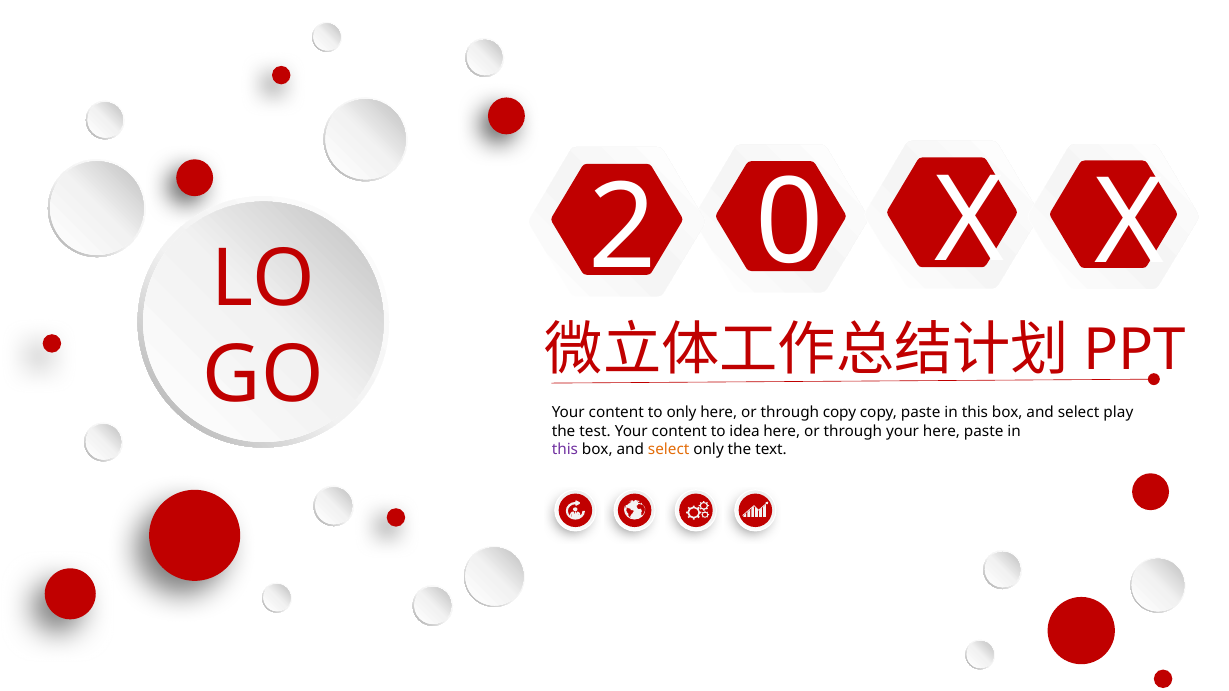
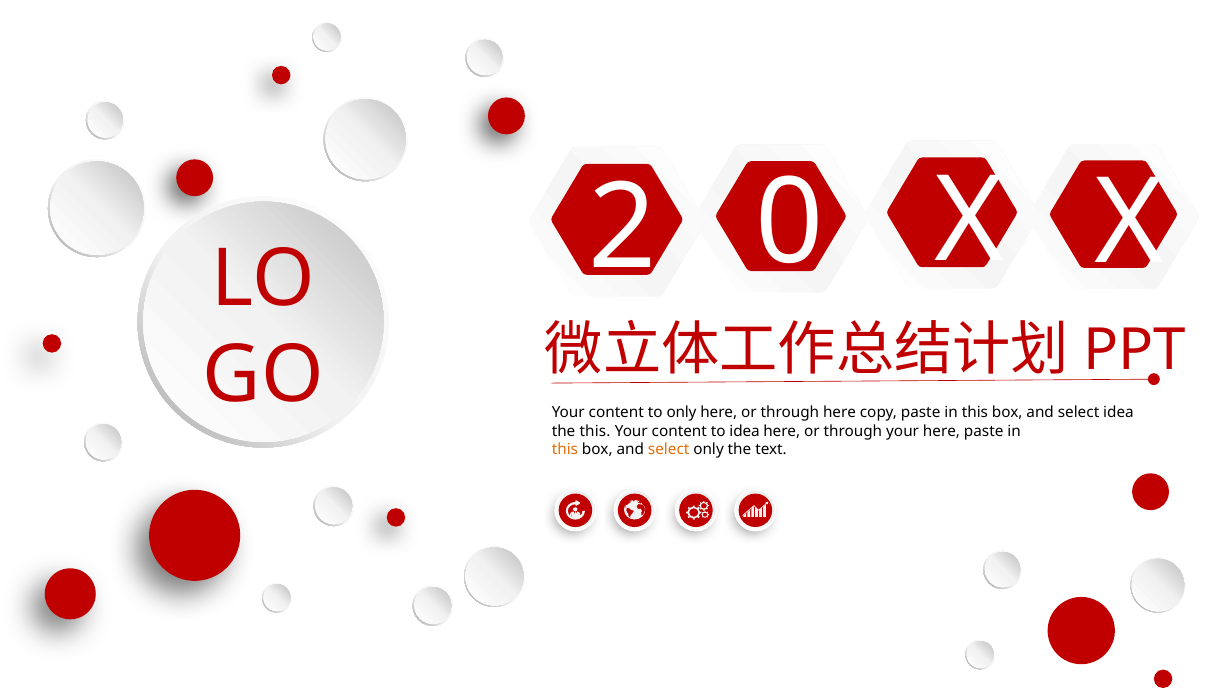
through copy: copy -> here (840, 413)
select play: play -> idea (1118, 413)
the test: test -> this (595, 431)
this colour: purple -> orange (565, 450)
